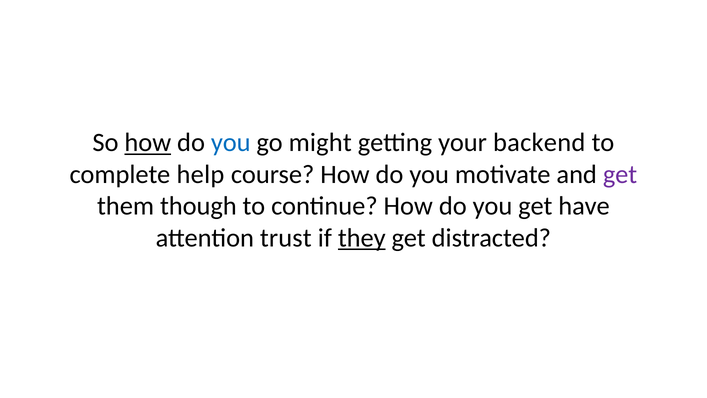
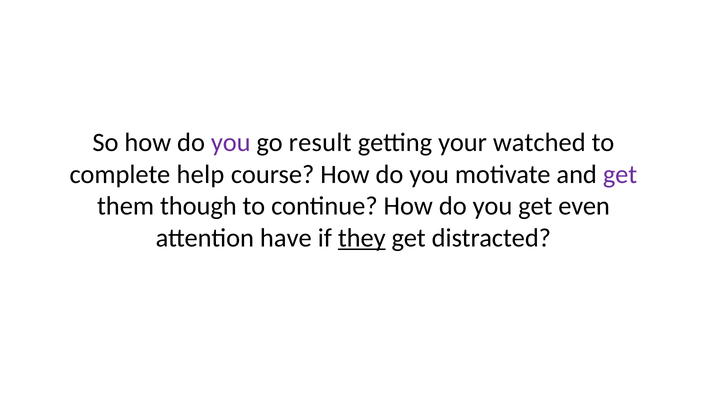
how underline: present -> none (148, 143)
you colour: blue -> purple (231, 143)
might: might -> result (320, 143)
backend: backend -> watched (539, 143)
have: have -> even (584, 206)
trust: trust -> have (286, 238)
